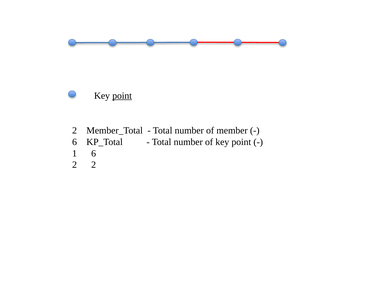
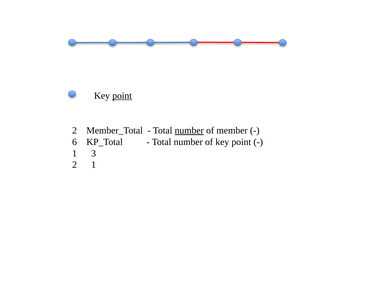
number underline: none -> present (189, 130)
6: 6 -> 3 (94, 153)
2 2: 2 -> 1 (94, 165)
